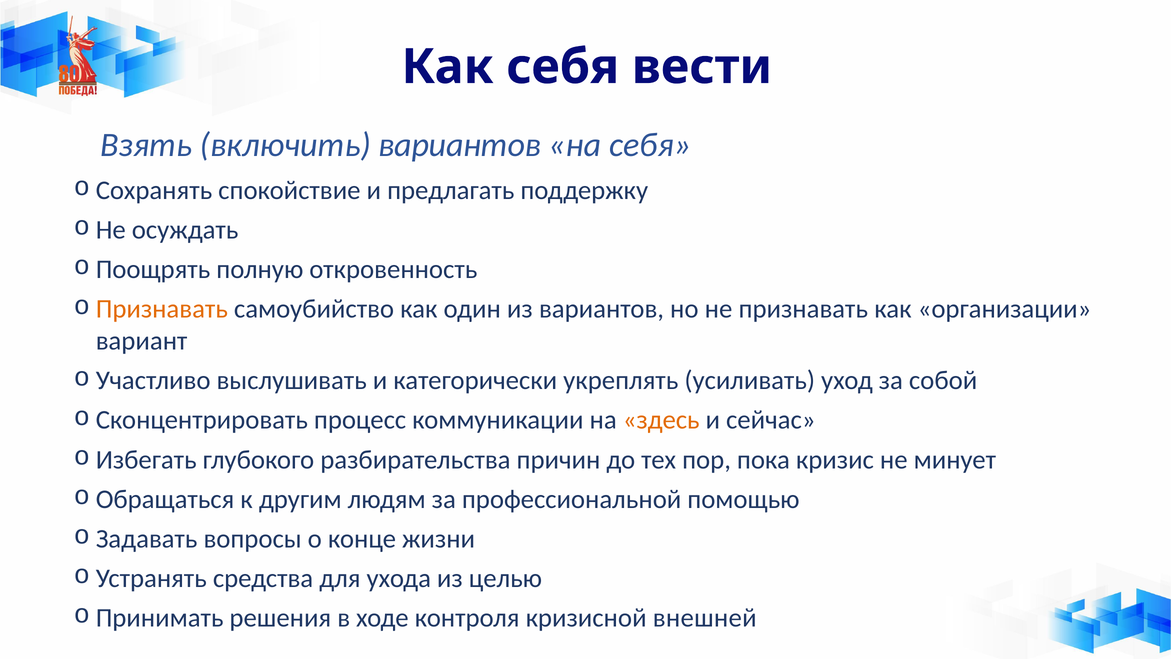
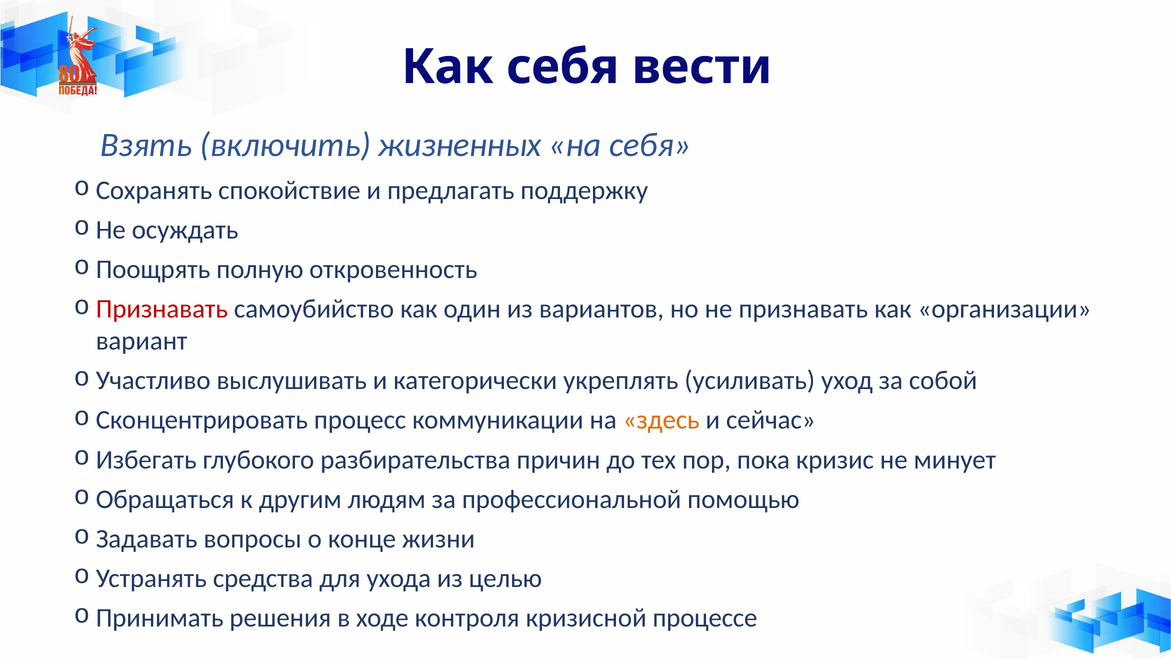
включить вариантов: вариантов -> жизненных (460, 145)
Признавать colour: orange -> red (162, 309)
внешней: внешней -> процессе (705, 618)
